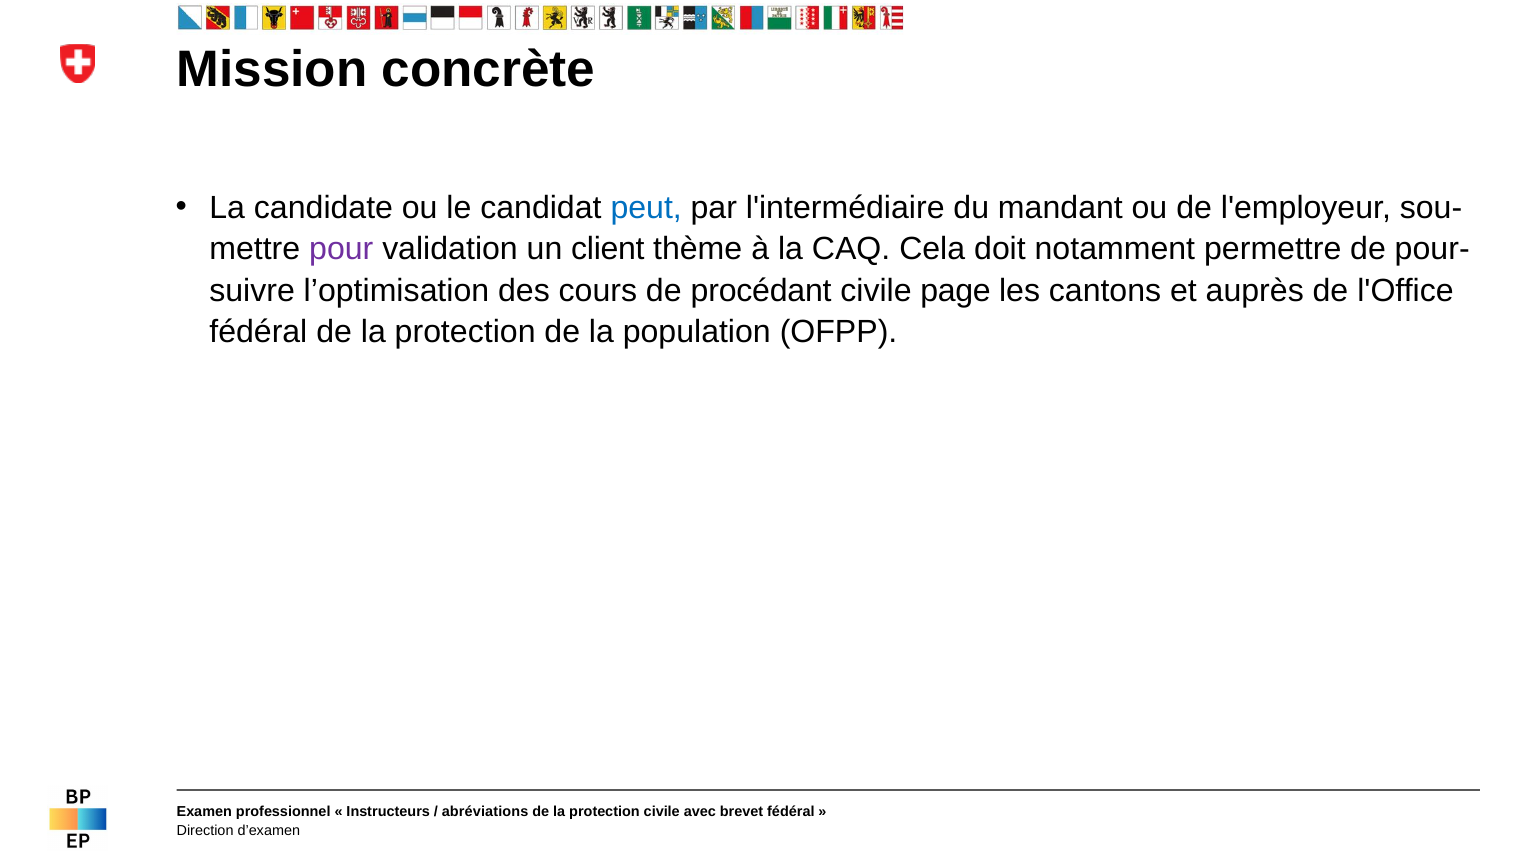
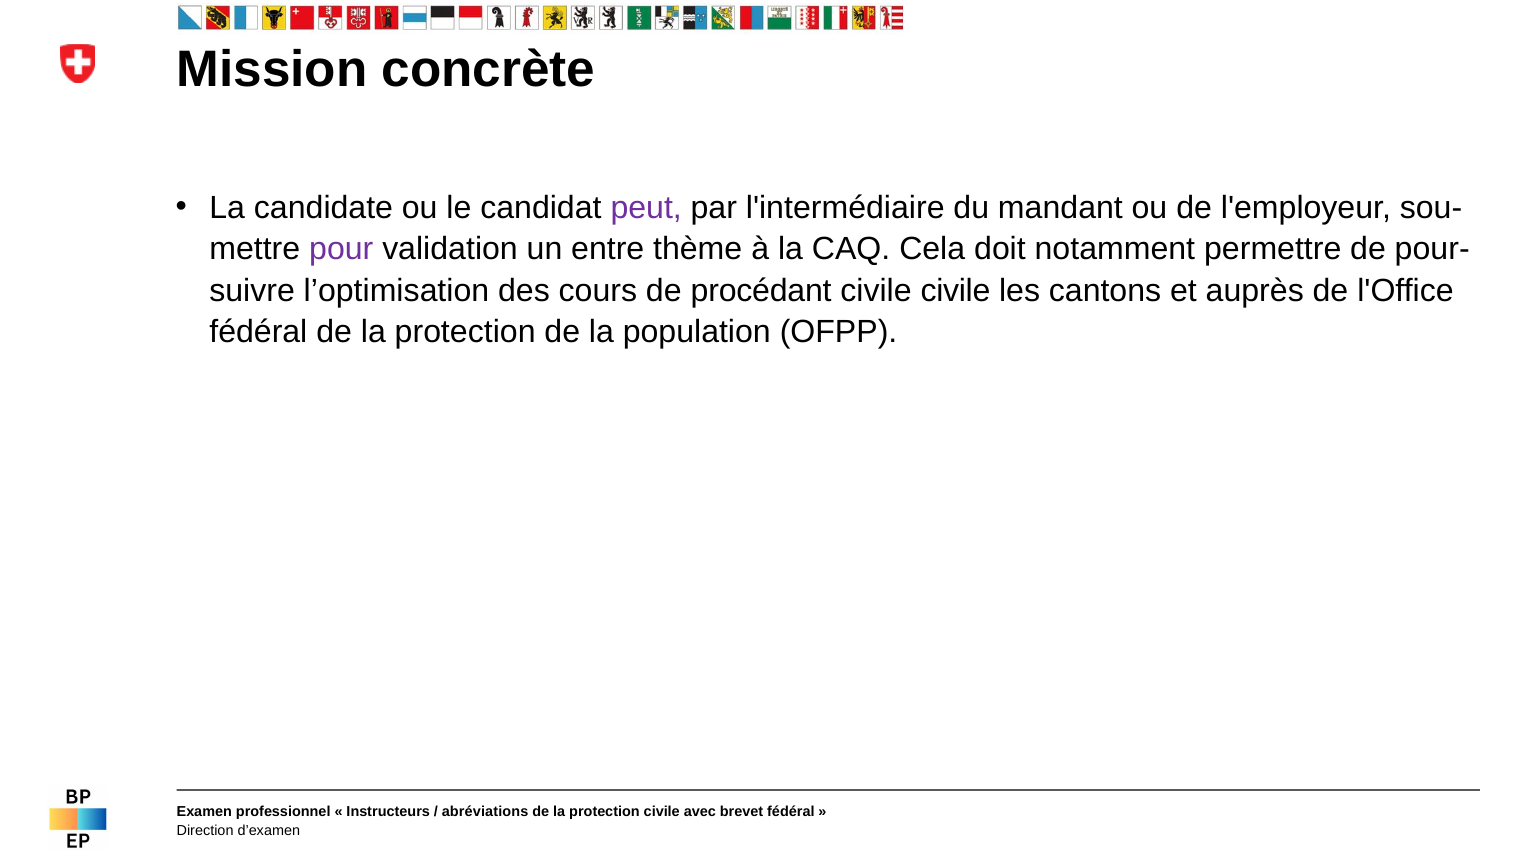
peut colour: blue -> purple (646, 207)
client: client -> entre (608, 249)
civile page: page -> civile (955, 291)
